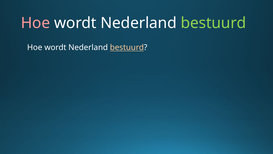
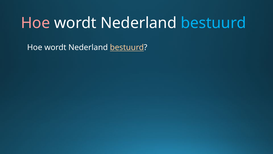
bestuurd colour: light green -> light blue (213, 23)
